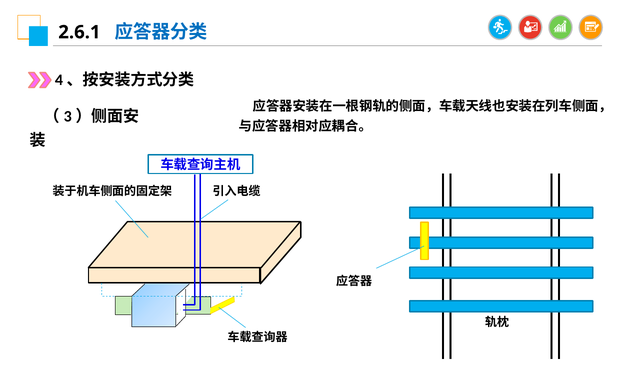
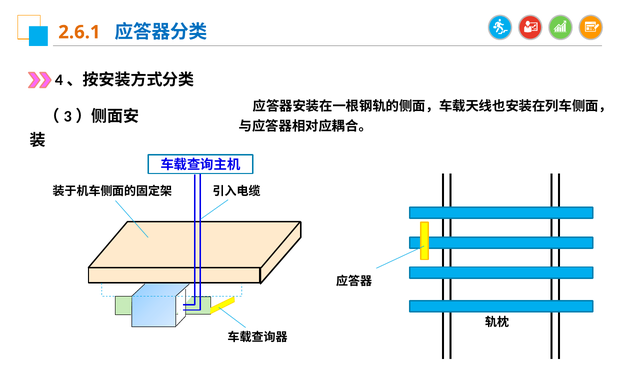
2.6.1 colour: black -> orange (79, 32)
